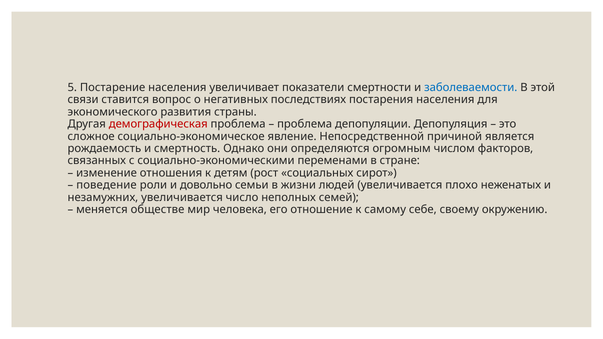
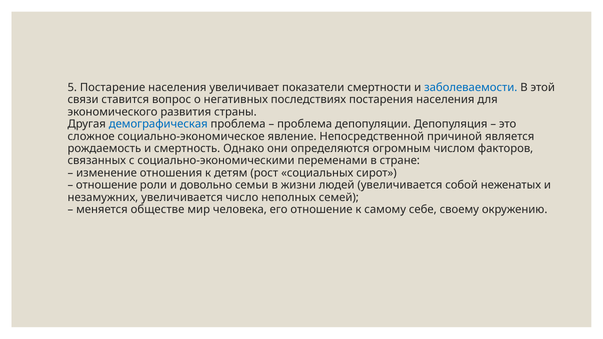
демографическая colour: red -> blue (158, 124)
поведение: поведение -> отношение (107, 185)
плохо: плохо -> собой (462, 185)
